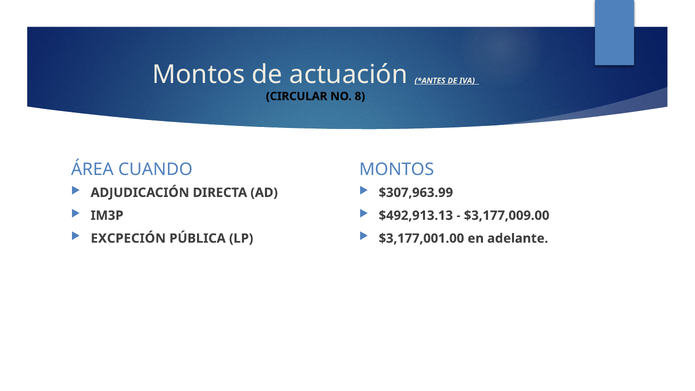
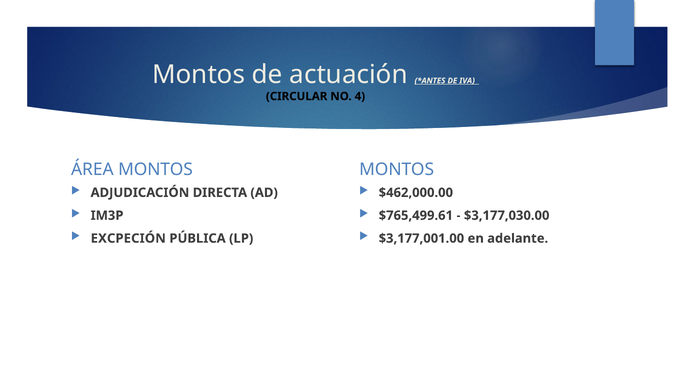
8: 8 -> 4 (360, 96)
ÁREA CUANDO: CUANDO -> MONTOS (156, 169)
$307,963.99: $307,963.99 -> $462,000.00 (416, 193)
$492,913.13: $492,913.13 -> $765,499.61 (416, 215)
$3,177,009.00: $3,177,009.00 -> $3,177,030.00 (507, 215)
